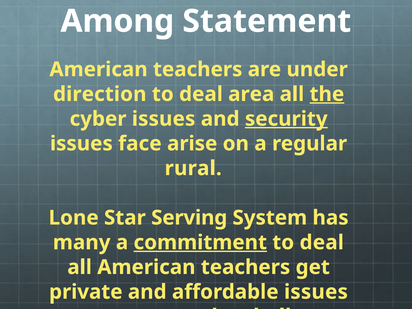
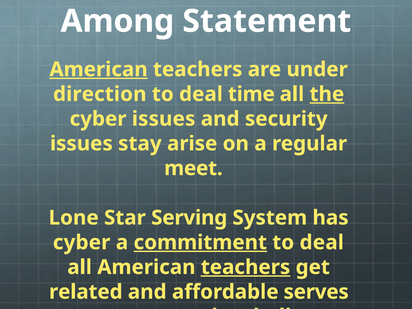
American underline: none -> present (99, 69)
area: area -> time (251, 94)
security underline: present -> none (286, 119)
issues face: face -> stay (140, 144)
rural: rural -> meet (193, 168)
many: many -> cyber (82, 242)
teachers underline: none -> present (246, 267)
private: private -> related (86, 292)
affordable issues: issues -> serves (316, 292)
